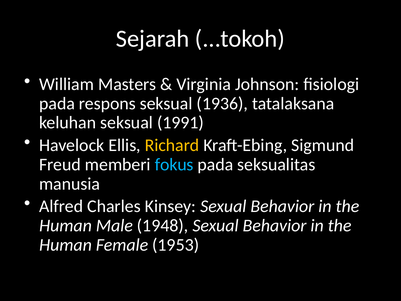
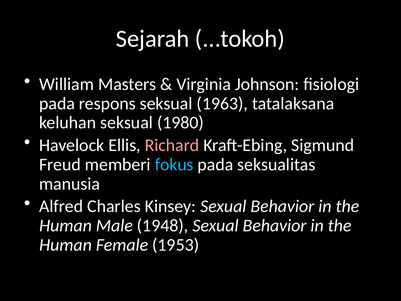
1936: 1936 -> 1963 (222, 103)
1991: 1991 -> 1980 (180, 123)
Richard colour: yellow -> pink (172, 145)
